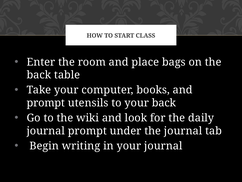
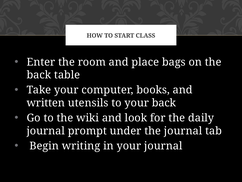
prompt: prompt -> written (46, 103)
